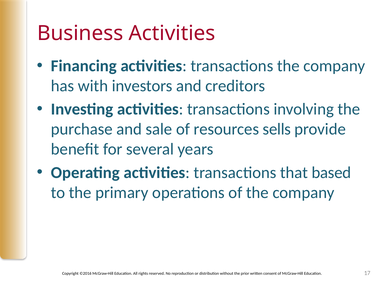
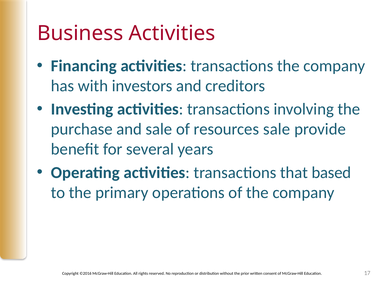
resources sells: sells -> sale (277, 129)
